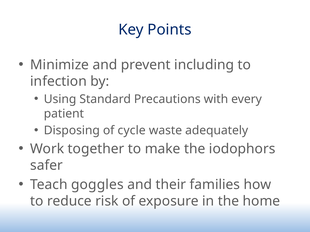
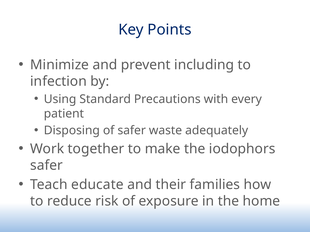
of cycle: cycle -> safer (132, 131)
goggles: goggles -> educate (97, 185)
